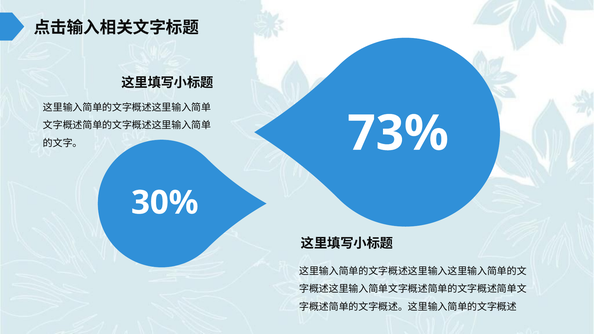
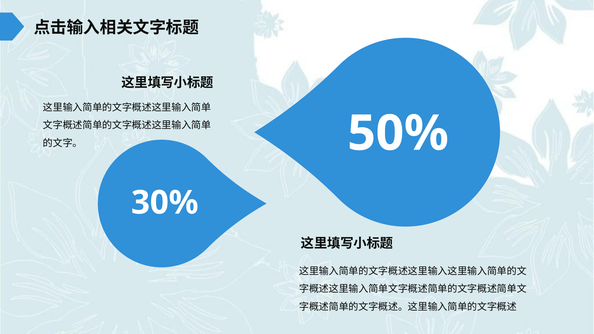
73%: 73% -> 50% (398, 133)
